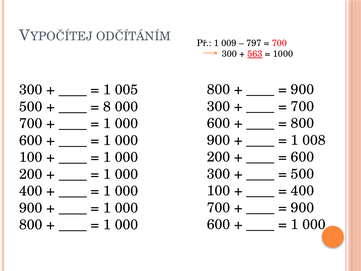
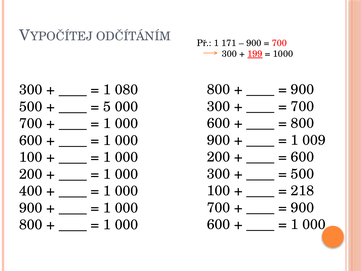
009: 009 -> 171 (229, 43)
797: 797 -> 900 (254, 43)
563: 563 -> 199 (255, 54)
005: 005 -> 080 (126, 90)
8: 8 -> 5 (107, 107)
008: 008 -> 009 (314, 140)
400: 400 -> 218 (302, 191)
